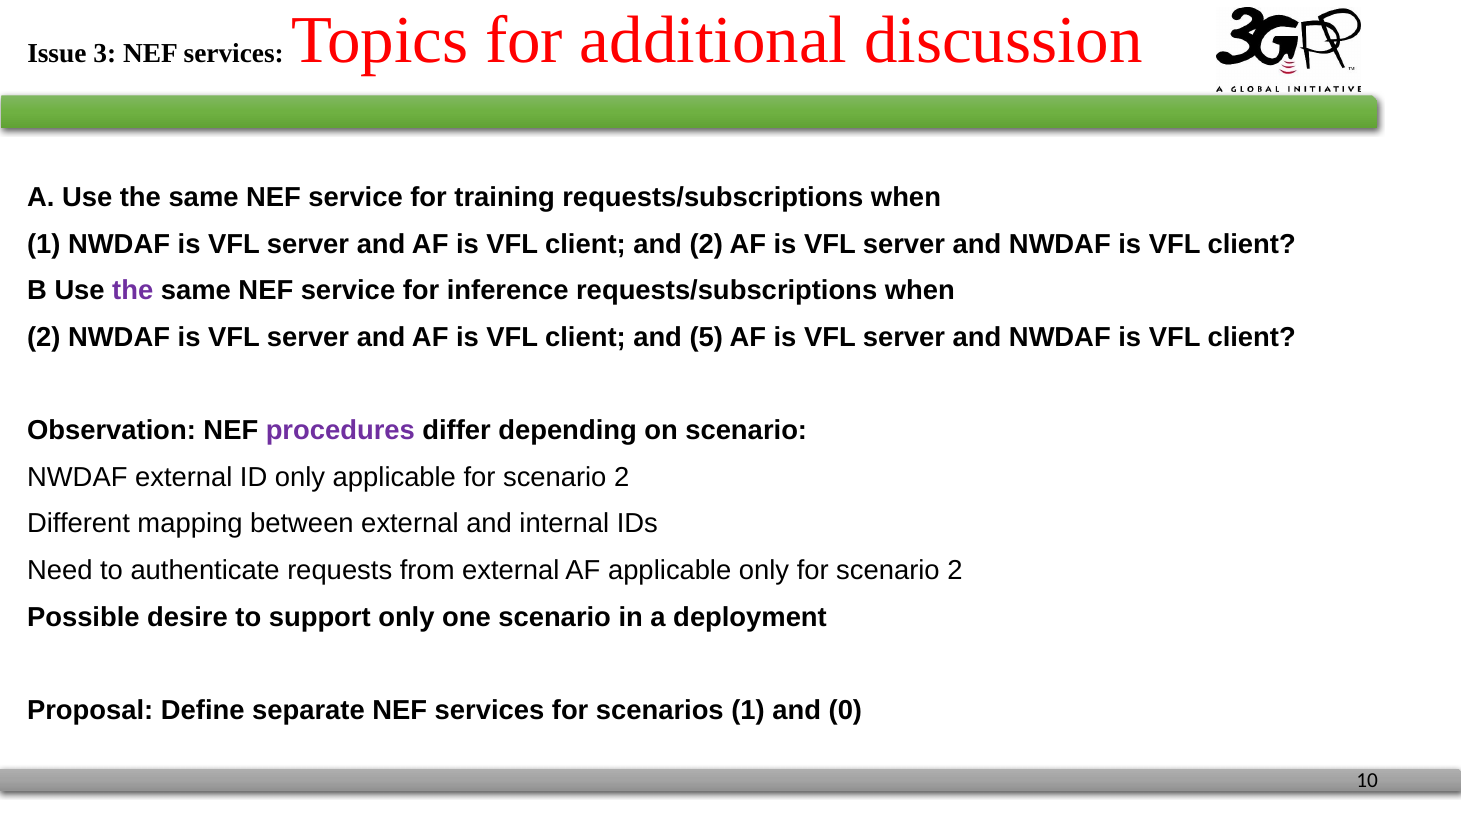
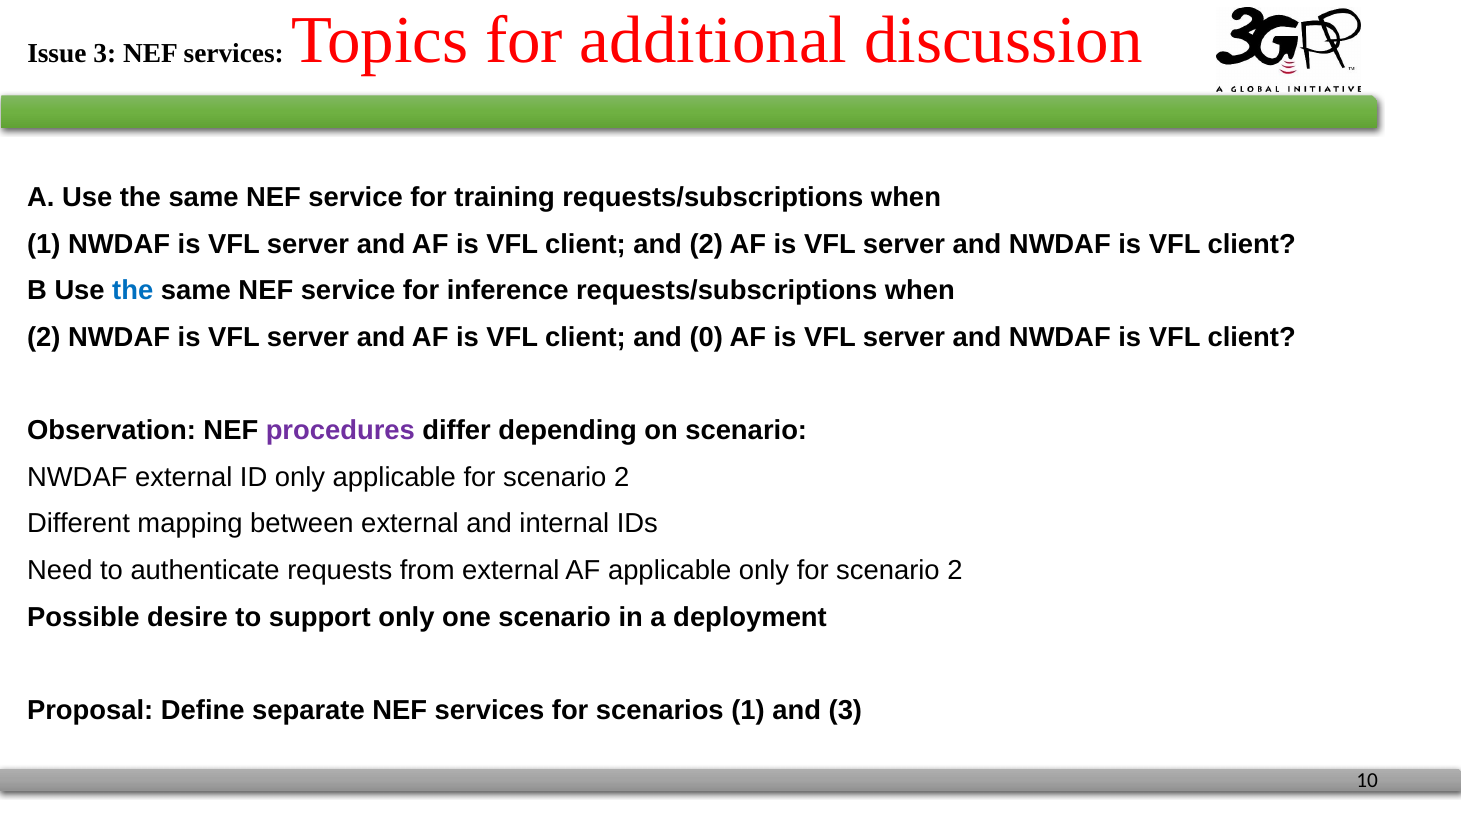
the colour: purple -> blue (133, 291)
5: 5 -> 0 (706, 337)
and 0: 0 -> 3 (845, 710)
